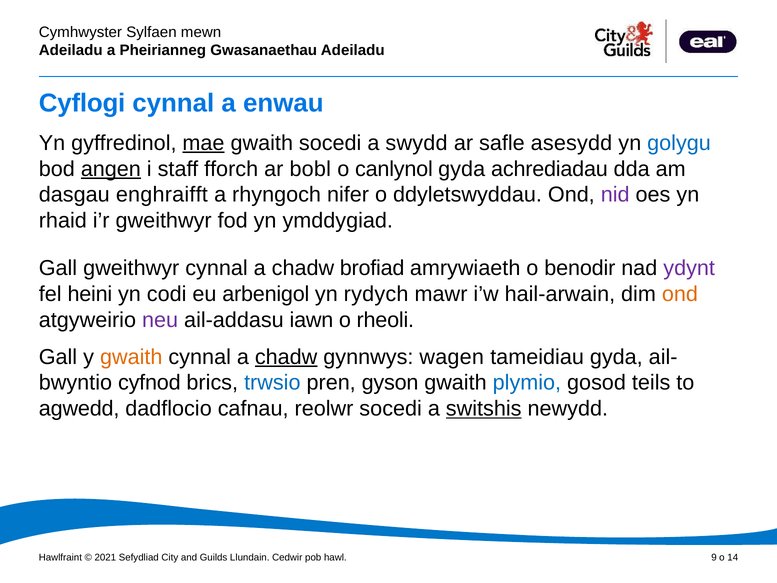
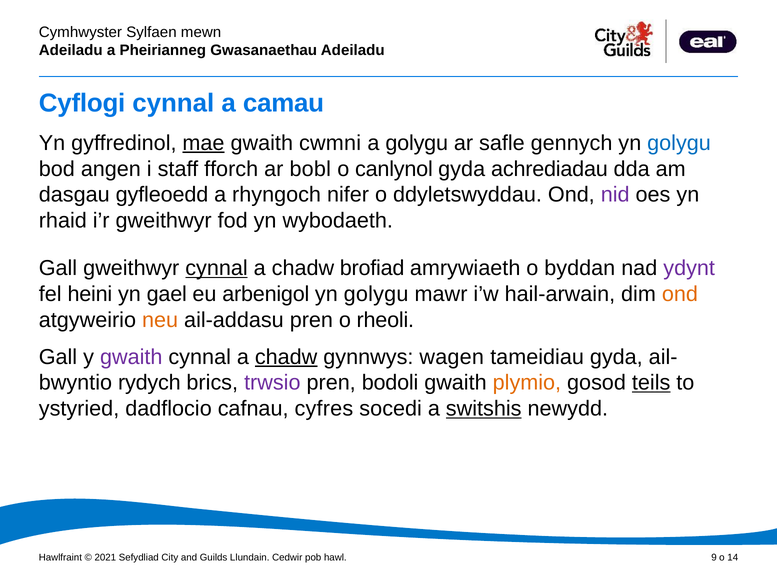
enwau: enwau -> camau (283, 103)
gwaith socedi: socedi -> cwmni (330, 143)
a swydd: swydd -> golygu (417, 143)
asesydd: asesydd -> gennych (572, 143)
angen underline: present -> none (111, 169)
enghraifft: enghraifft -> gyfleoedd (162, 195)
ymddygiad: ymddygiad -> wybodaeth (338, 221)
cynnal underline: none -> present (216, 268)
benodir: benodir -> byddan (580, 268)
codi: codi -> gael (167, 294)
rydych: rydych -> golygu (376, 294)
neu colour: purple -> orange (160, 320)
ail-addasu iawn: iawn -> pren (311, 320)
gwaith colour: orange -> purple (131, 357)
cyfnod: cyfnod -> rydych (149, 383)
trwsio colour: blue -> purple (272, 383)
gyson: gyson -> bodoli (390, 383)
plymio colour: blue -> orange (527, 383)
teils underline: none -> present (651, 383)
agwedd: agwedd -> ystyried (79, 409)
reolwr: reolwr -> cyfres (324, 409)
